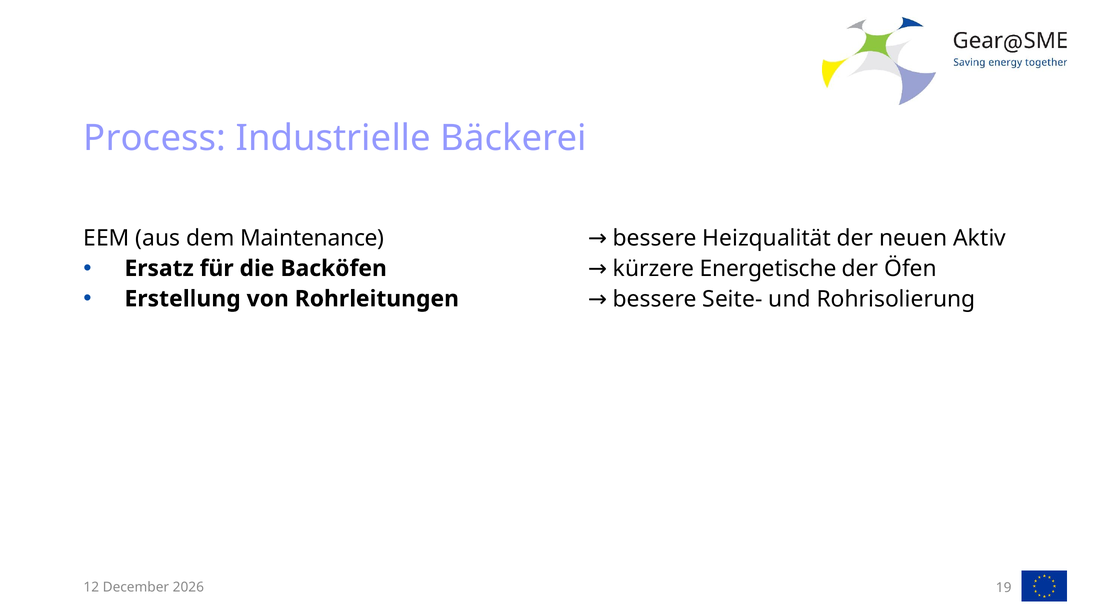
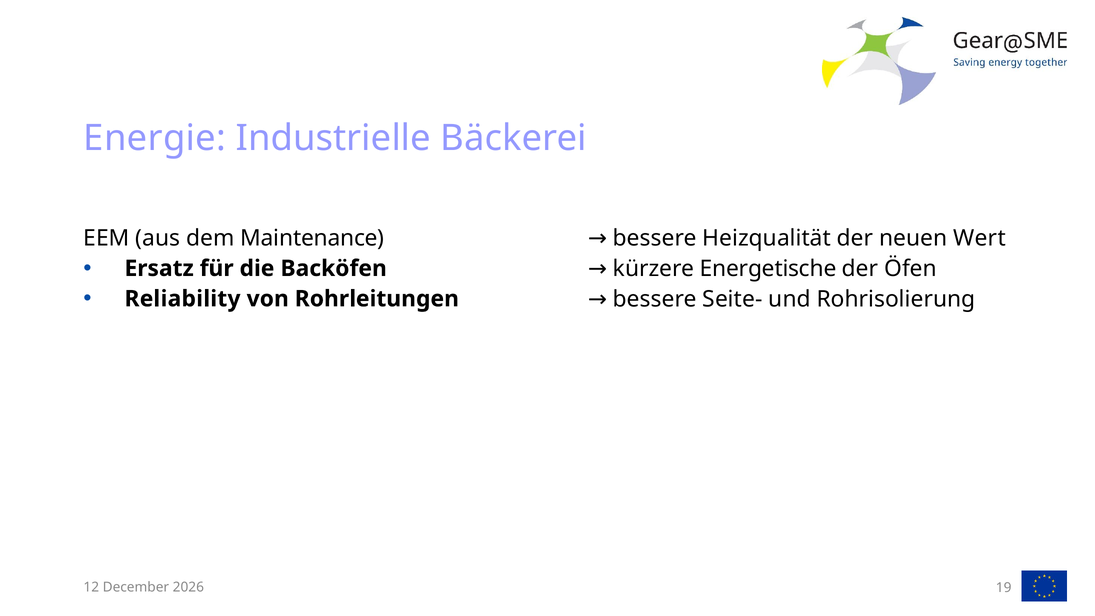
Process: Process -> Energie (155, 138)
Aktiv: Aktiv -> Wert (980, 238)
Erstellung: Erstellung -> Reliability (183, 299)
